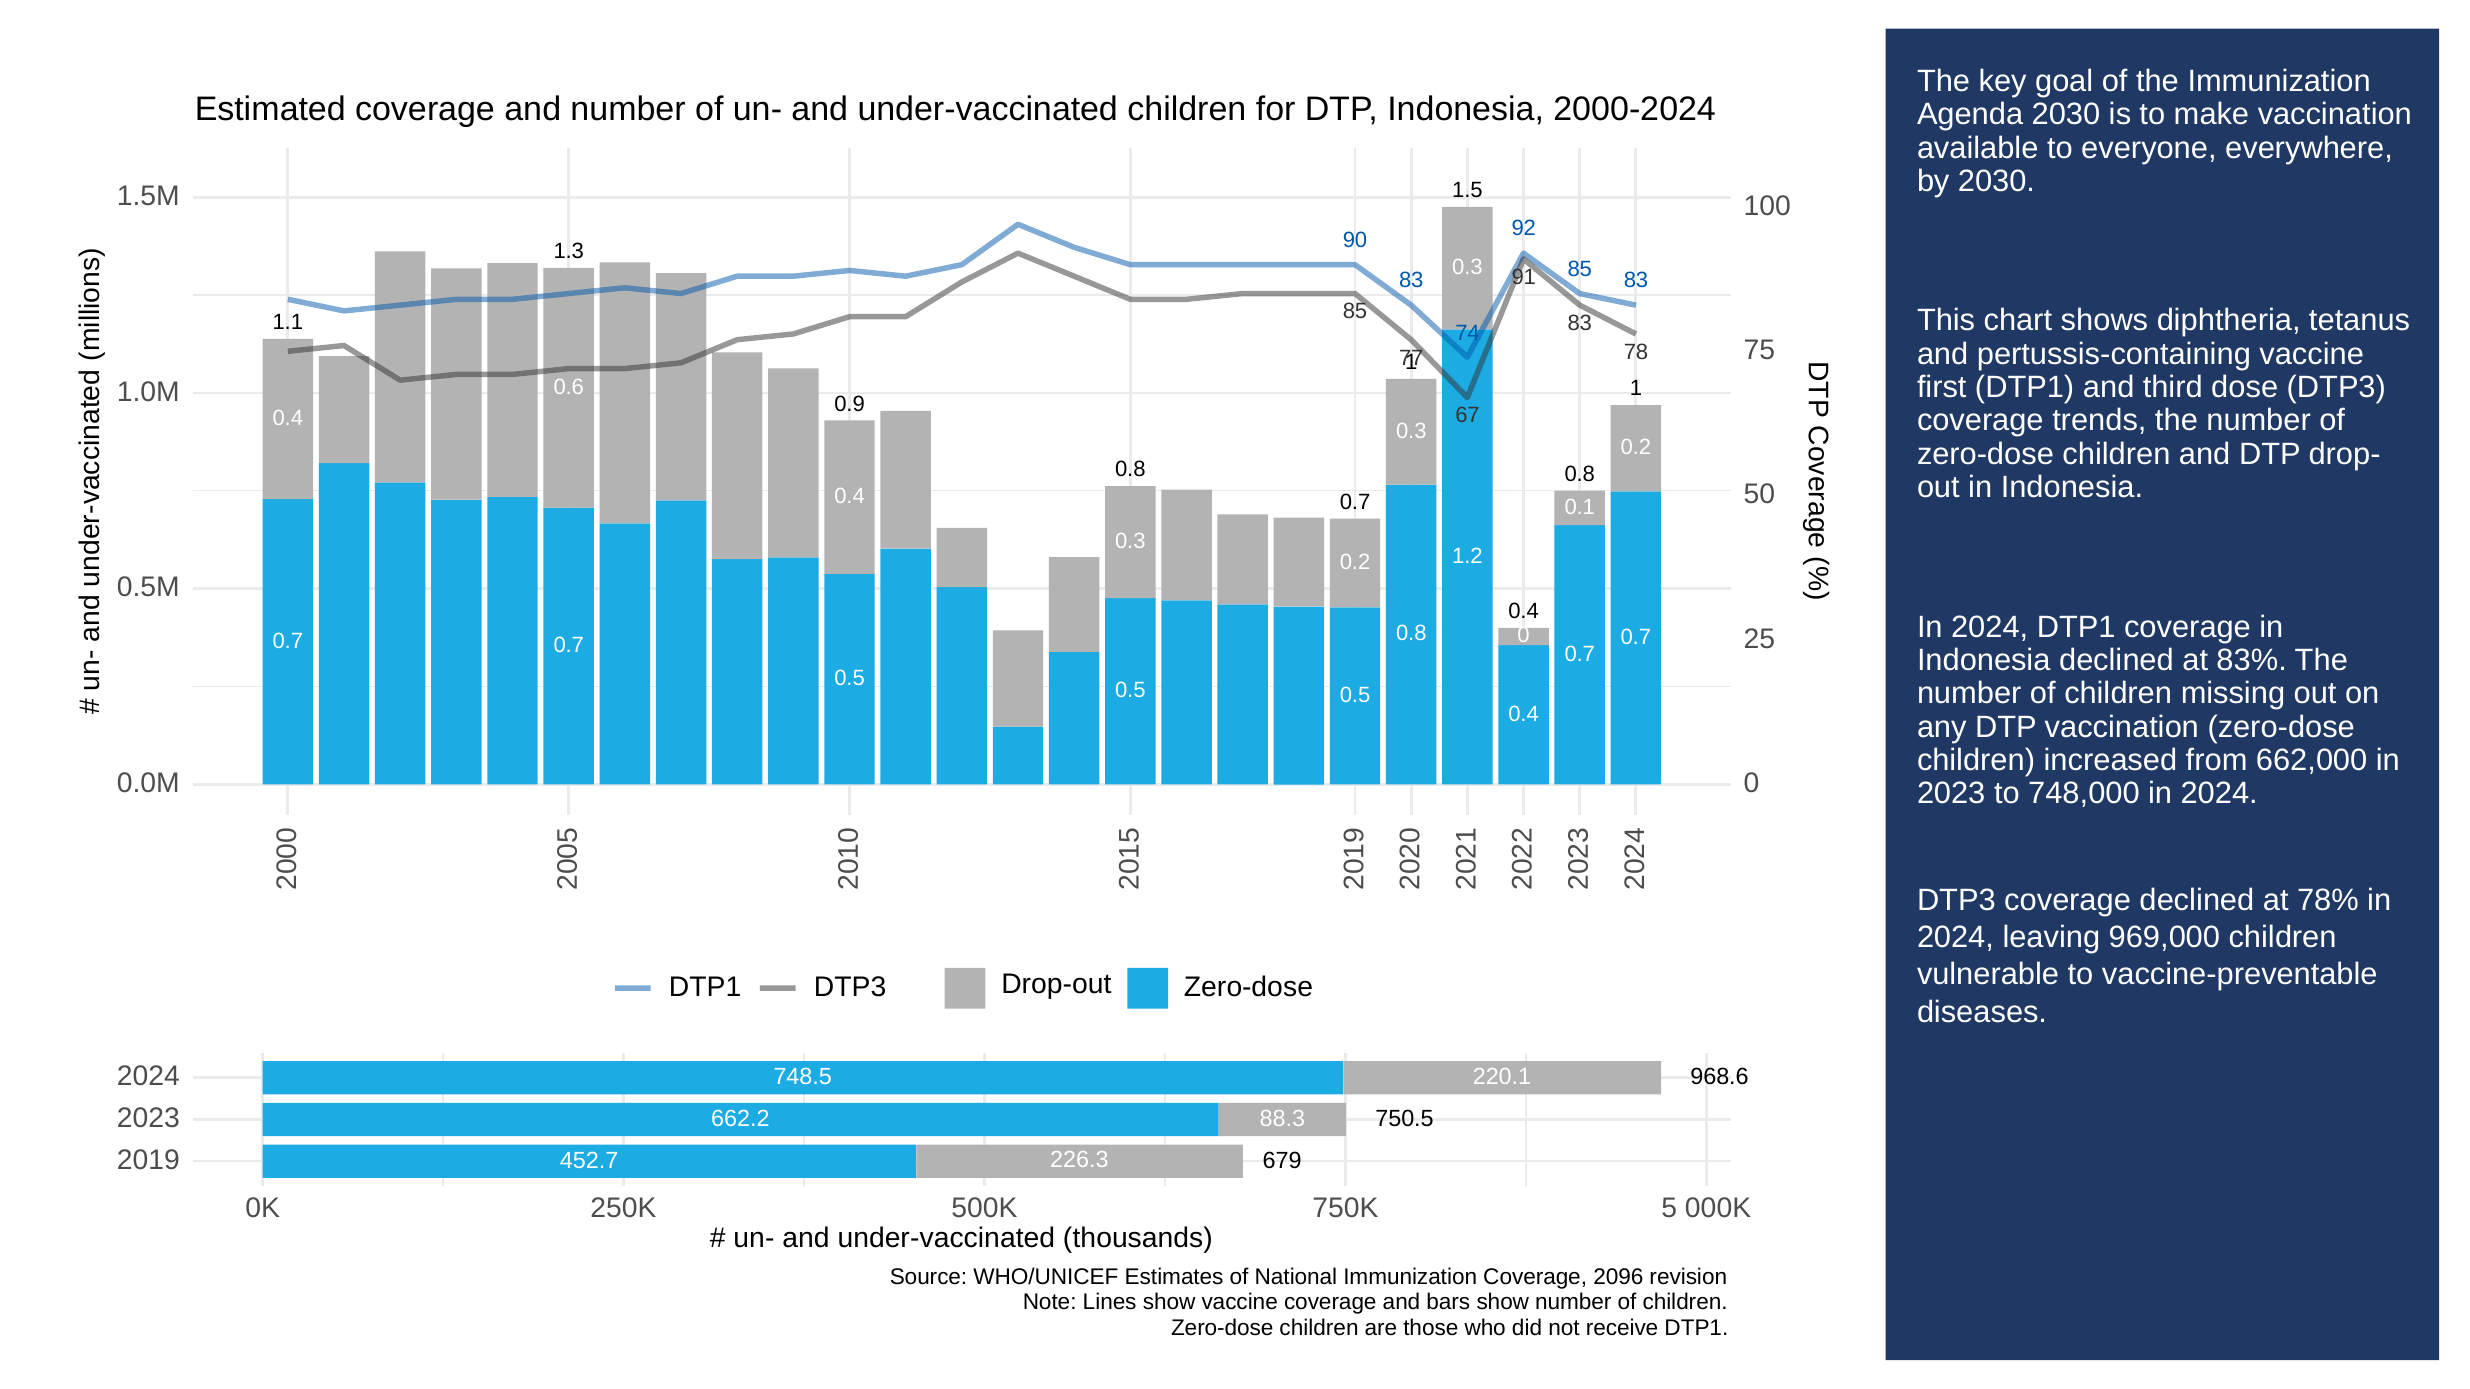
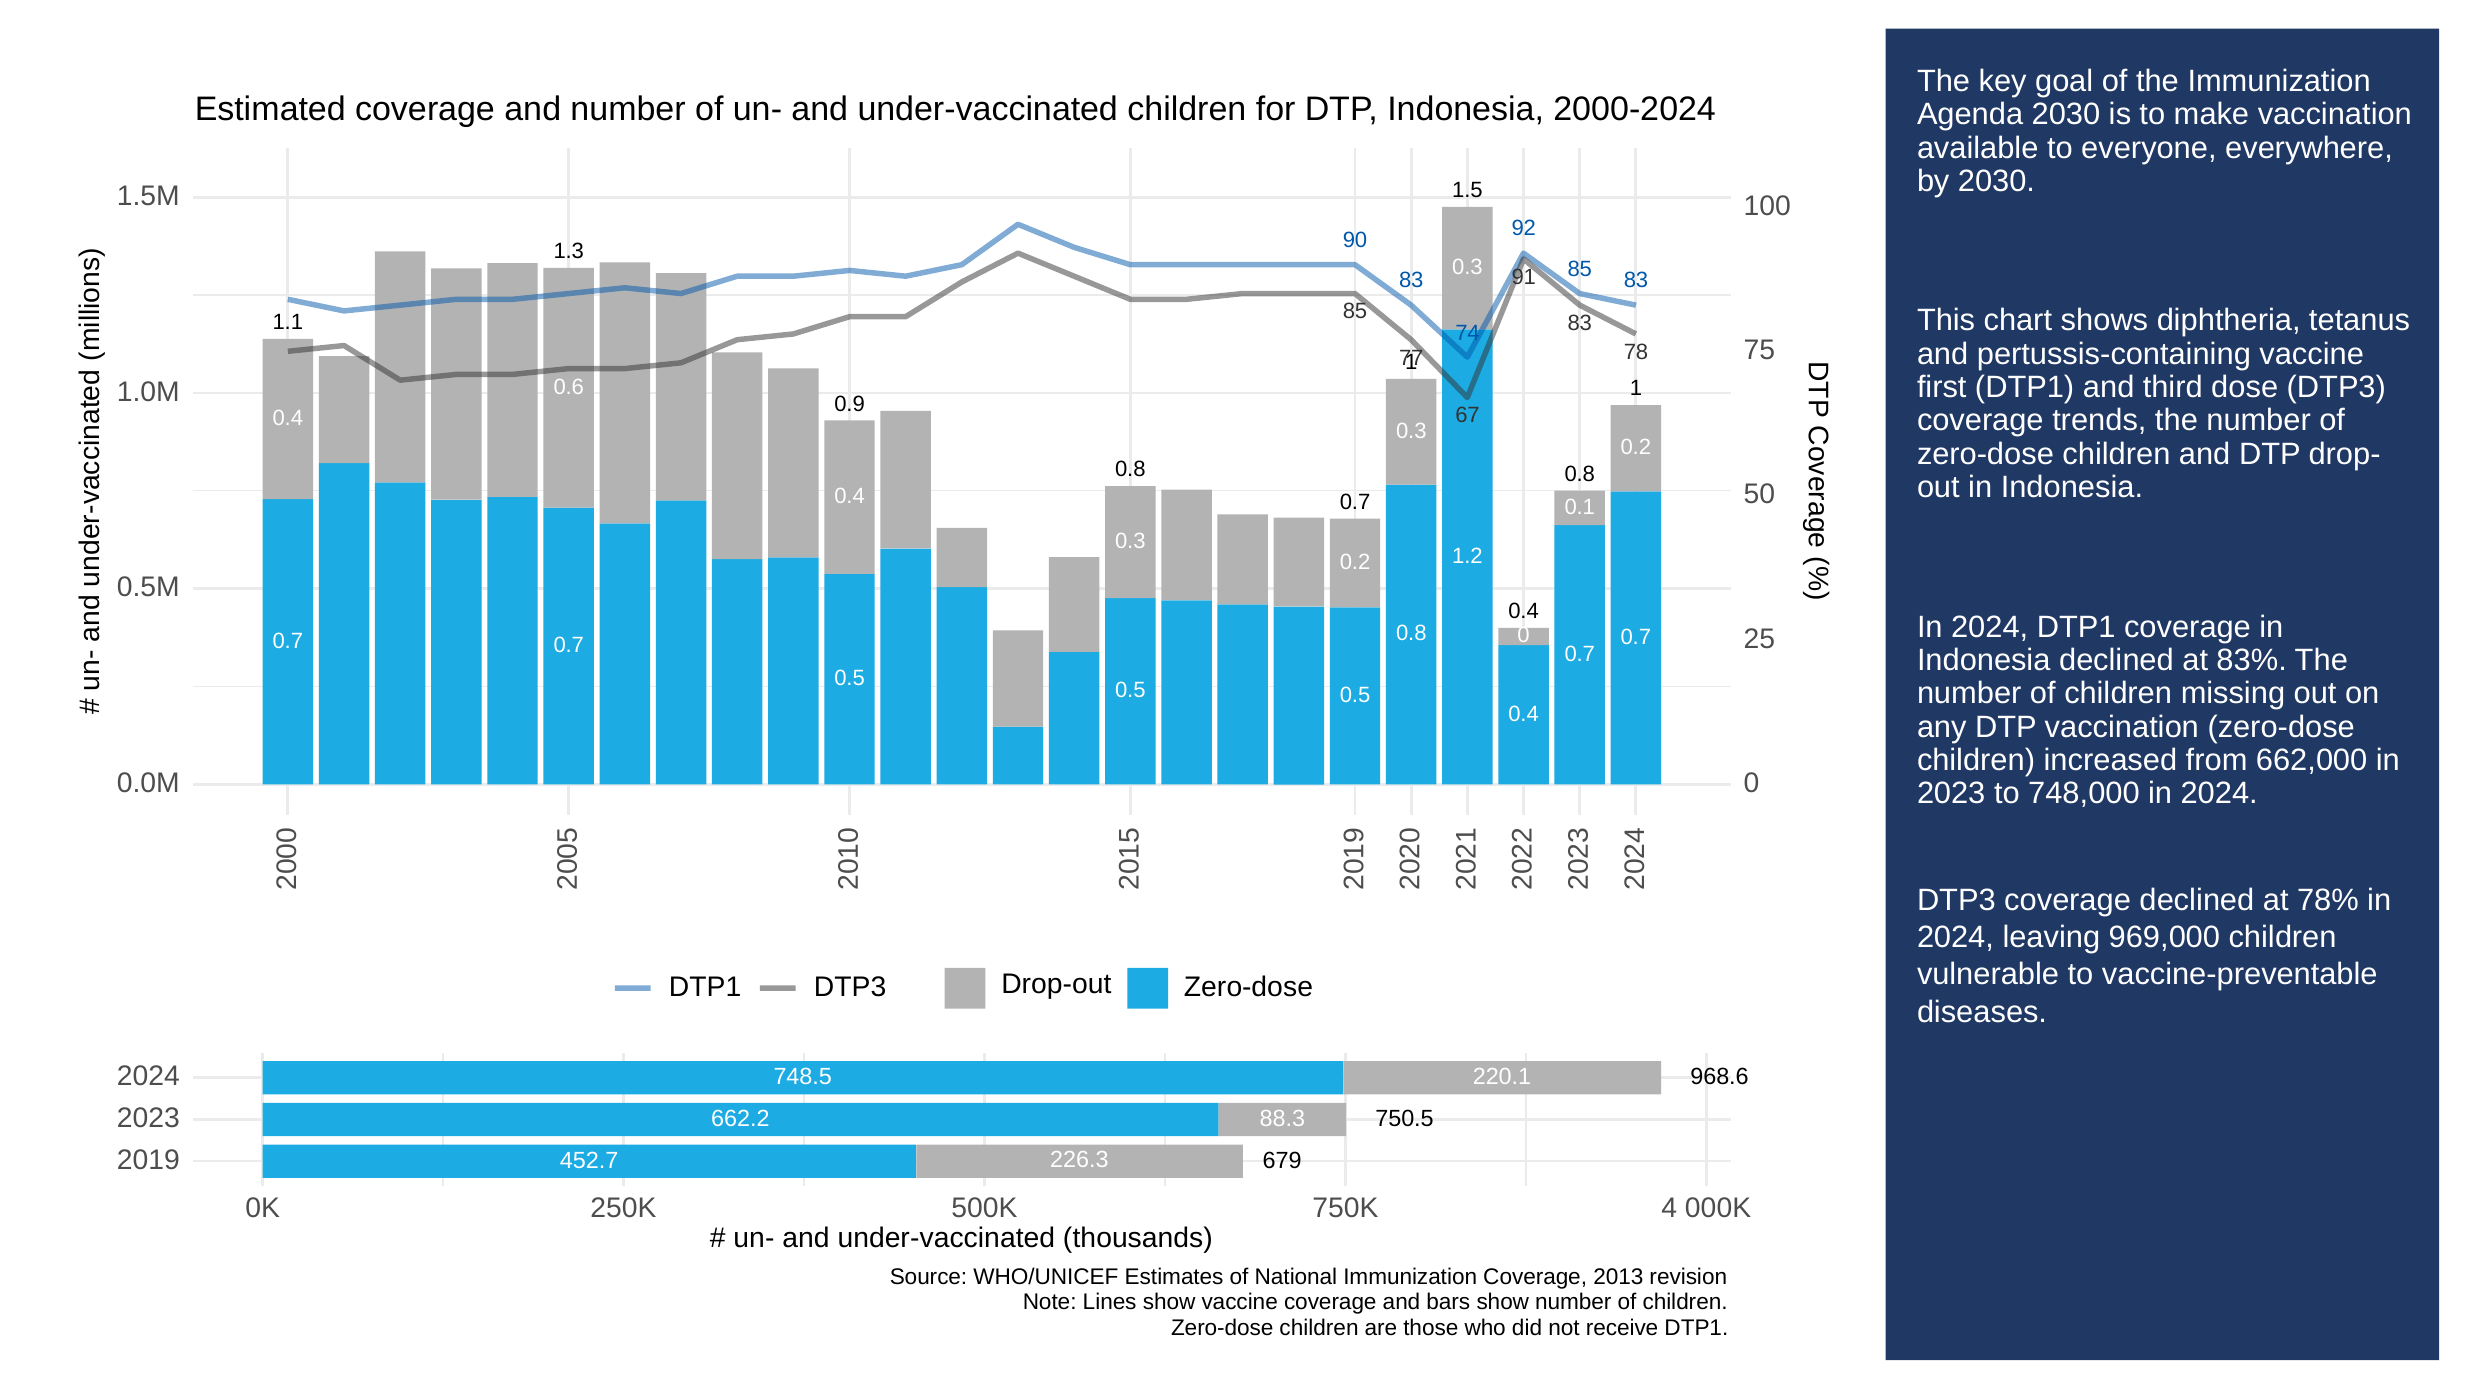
750K 5: 5 -> 4 (1669, 1208)
2096: 2096 -> 2013 (1618, 1278)
